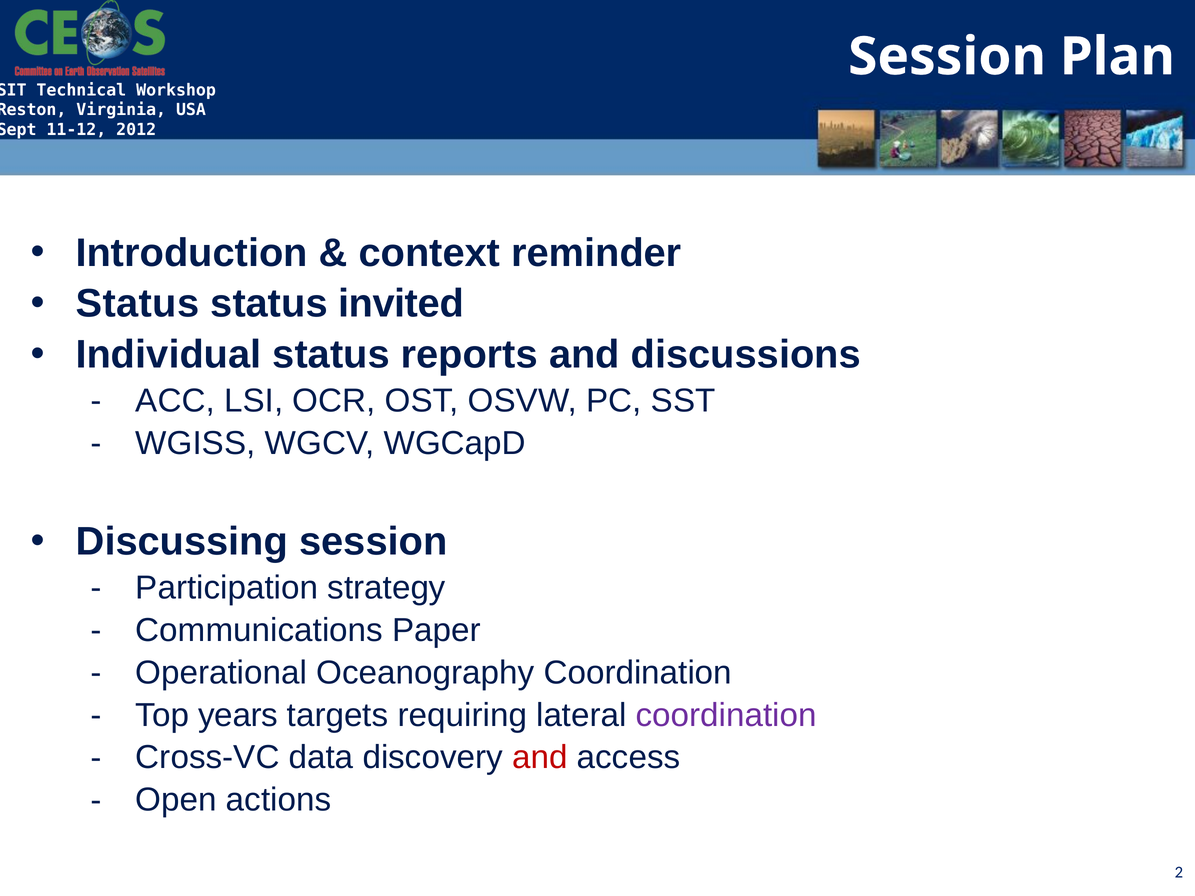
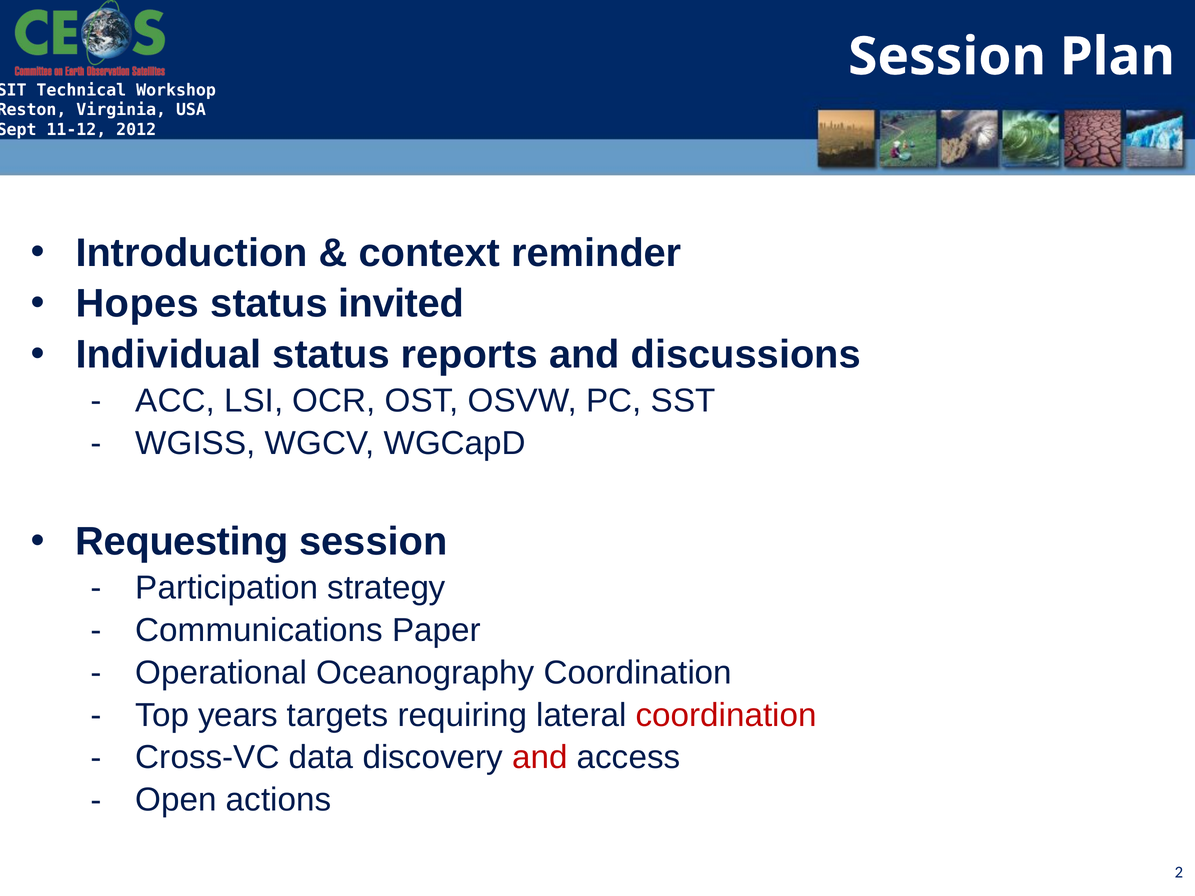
Status: Status -> Hopes (137, 304)
Discussing: Discussing -> Requesting (182, 542)
coordination colour: purple -> red (726, 715)
